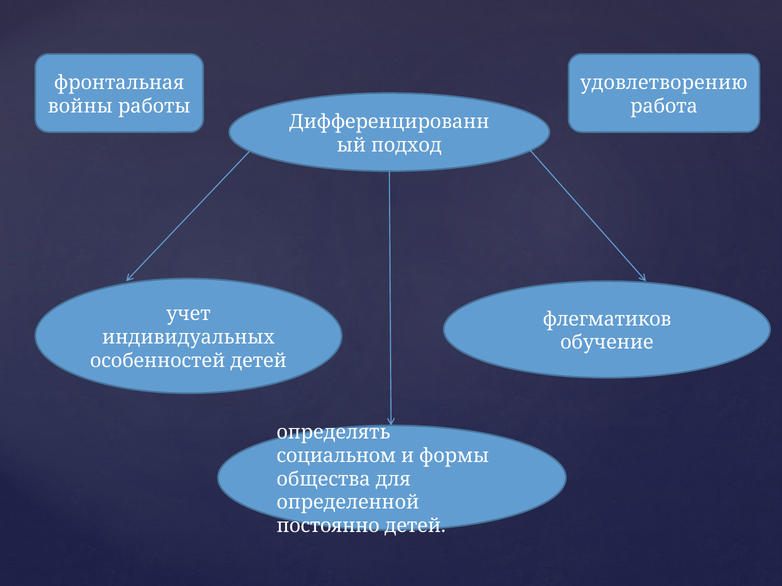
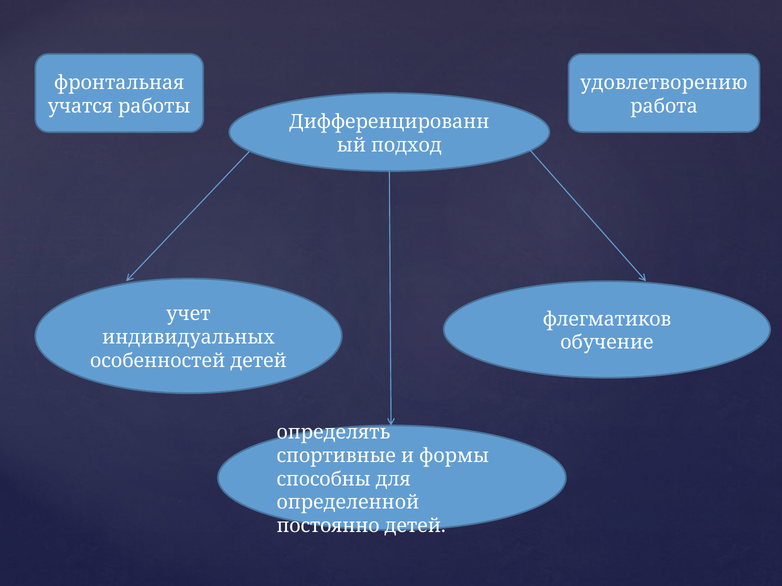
войны: войны -> учатся (80, 106)
социальном: социальном -> спортивные (336, 456)
общества: общества -> способны (324, 479)
